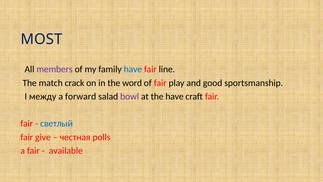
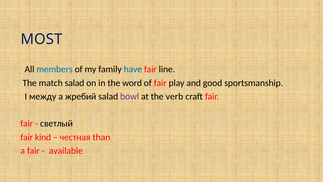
members colour: purple -> blue (55, 69)
match crack: crack -> salad (75, 83)
forward: forward -> жребий (81, 96)
the have: have -> verb (174, 96)
светлый colour: blue -> black (56, 123)
give: give -> kind (43, 137)
polls: polls -> than (101, 137)
